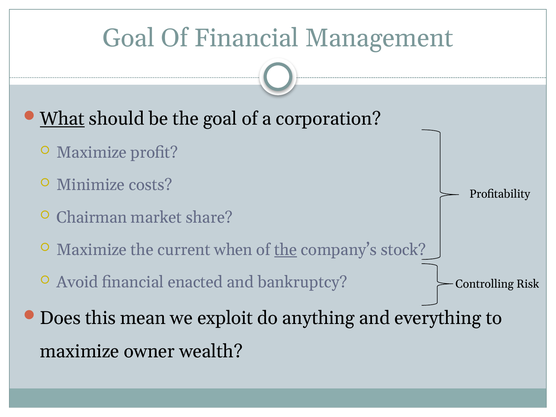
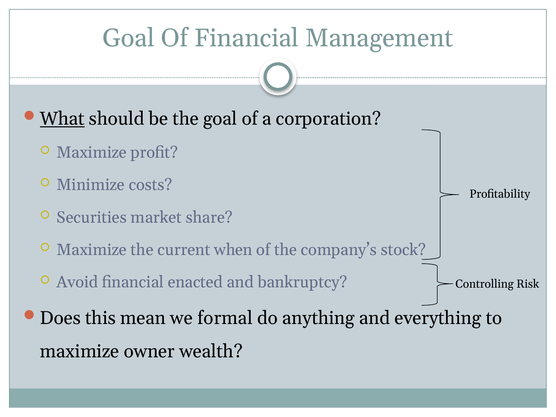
Chairman: Chairman -> Securities (92, 217)
the underline: present -> none (286, 250)
exploit: exploit -> formal (225, 318)
